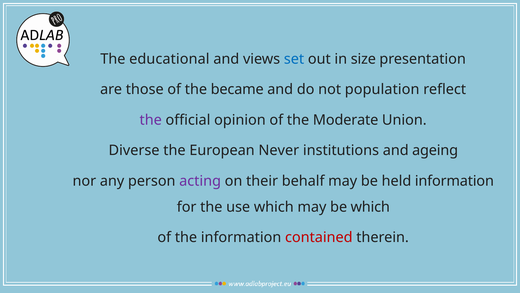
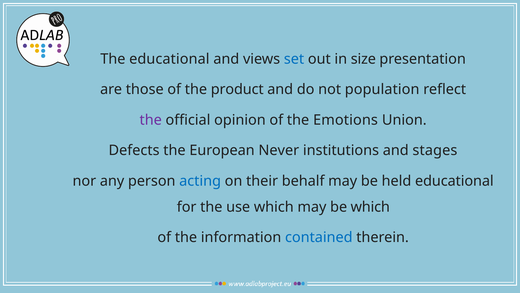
became: became -> product (237, 89)
Moderate: Moderate -> Emotions (346, 120)
Diverse: Diverse -> Defects (134, 150)
ageing: ageing -> stages (435, 150)
acting colour: purple -> blue (200, 181)
held information: information -> educational (454, 181)
contained colour: red -> blue (319, 237)
